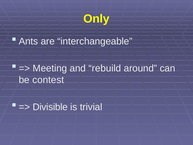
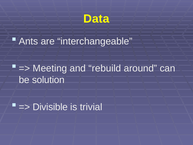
Only: Only -> Data (96, 19)
contest: contest -> solution (48, 80)
